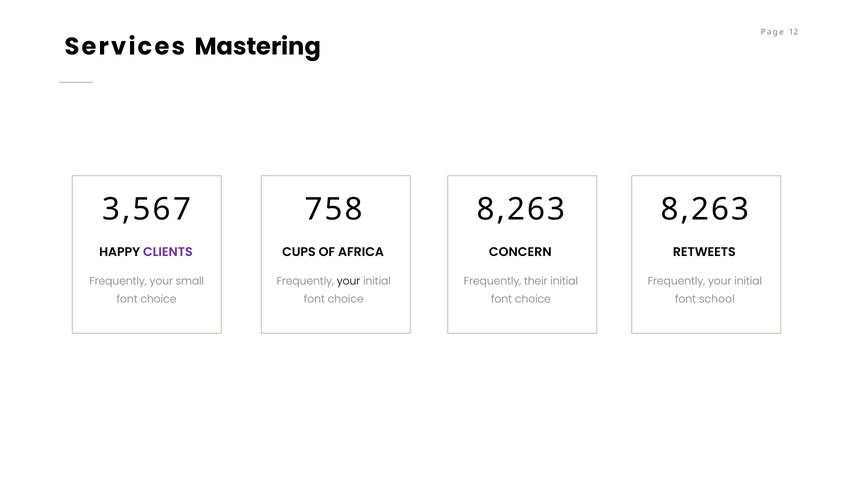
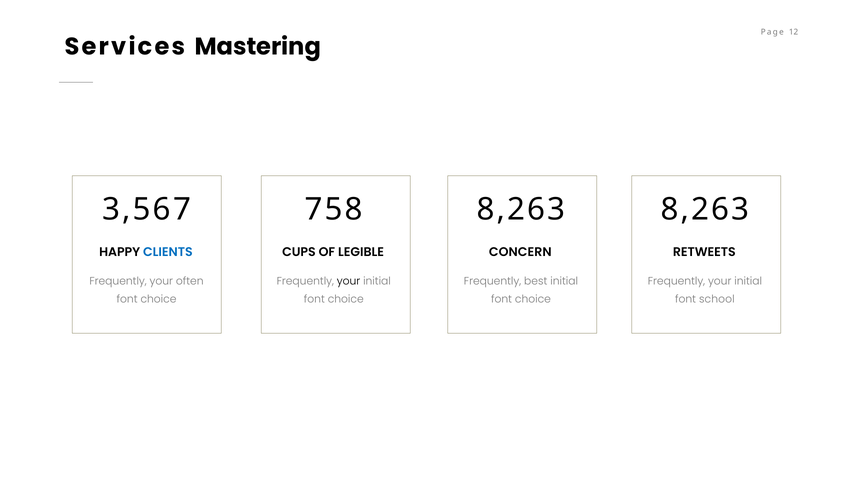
CLIENTS colour: purple -> blue (168, 252)
AFRICA: AFRICA -> LEGIBLE (361, 252)
small: small -> often (190, 281)
their: their -> best (536, 281)
